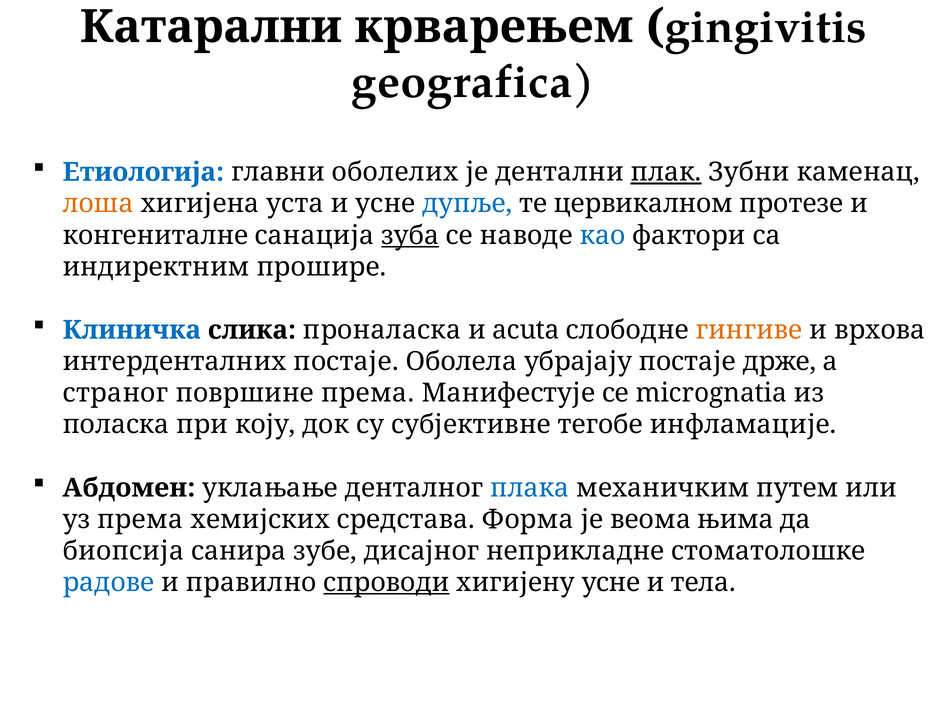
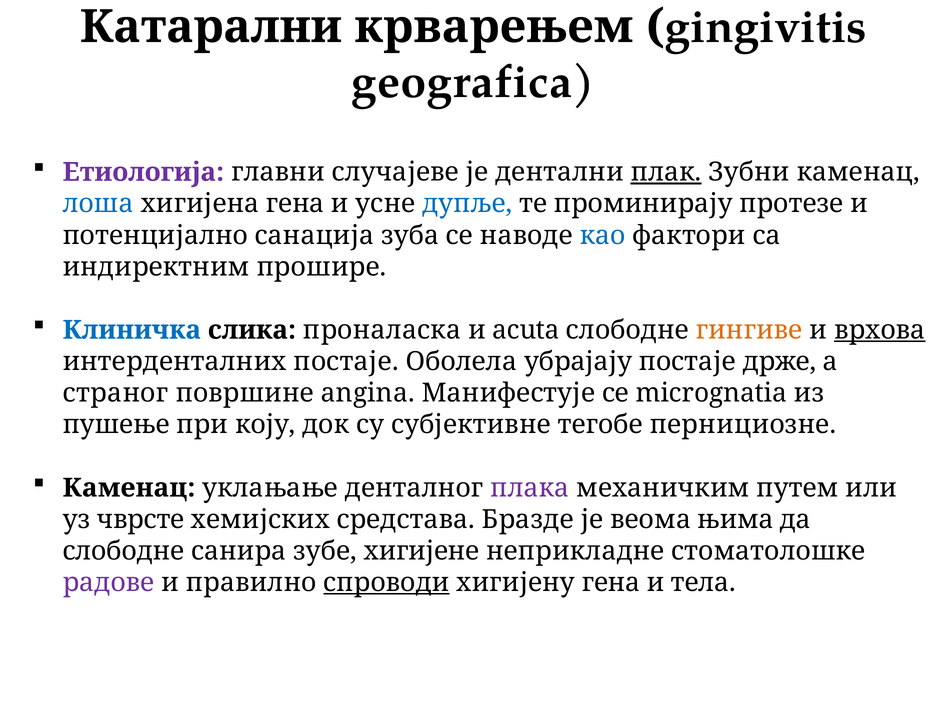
Етиологија colour: blue -> purple (143, 172)
оболелих: оболелих -> случајеве (395, 172)
лоша colour: orange -> blue (98, 204)
хигијена уста: уста -> гена (295, 204)
цервикалном: цервикалном -> проминирају (643, 204)
конгениталне: конгениталне -> потенцијално (155, 235)
зуба underline: present -> none (410, 235)
врхова underline: none -> present (880, 330)
површине према: према -> angina (368, 393)
поласка: поласка -> пушење (116, 425)
инфламације: инфламације -> пернициозне (743, 425)
Абдомен: Абдомен -> Каменац (129, 488)
плака colour: blue -> purple (530, 488)
уз према: према -> чврсте (141, 520)
Форма: Форма -> Бразде (528, 520)
биопсија: биопсија -> слободне (124, 551)
дисајног: дисајног -> хигијене (422, 551)
радове colour: blue -> purple (109, 583)
хигијену усне: усне -> гена (611, 583)
